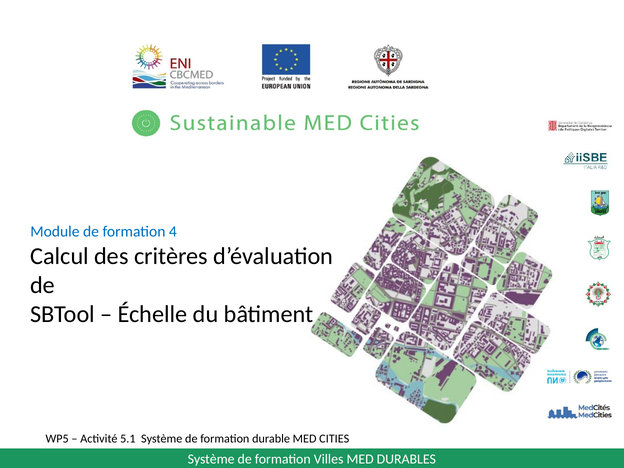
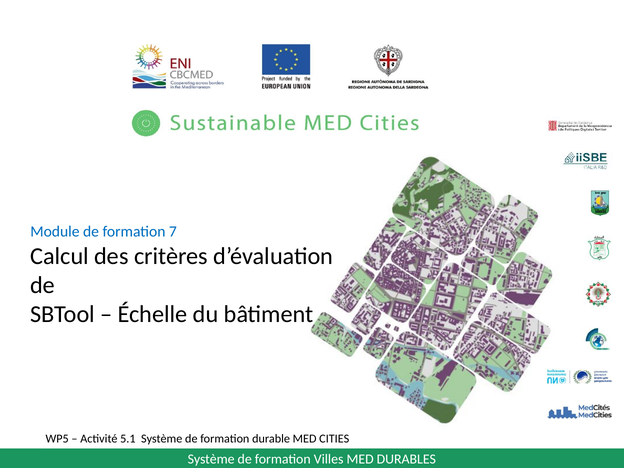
4: 4 -> 7 (173, 232)
